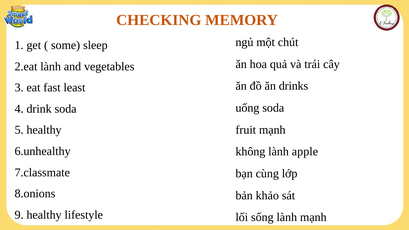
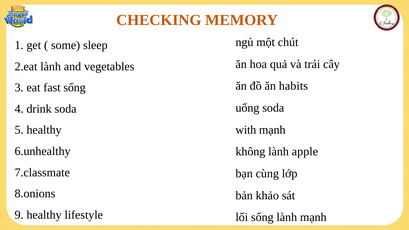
drinks: drinks -> habits (293, 86)
fast least: least -> sống (75, 88)
fruit: fruit -> with (246, 130)
